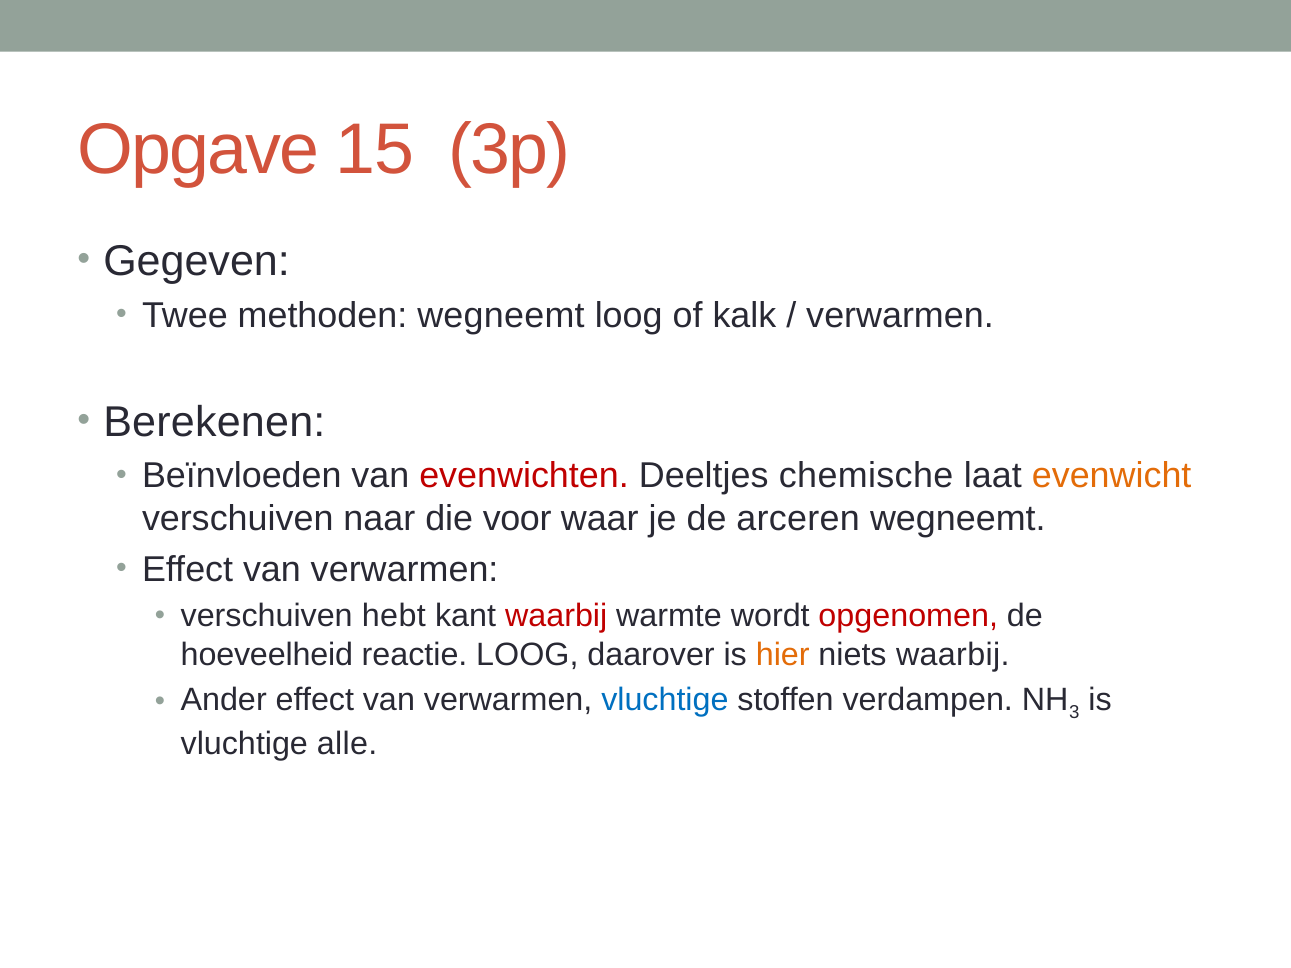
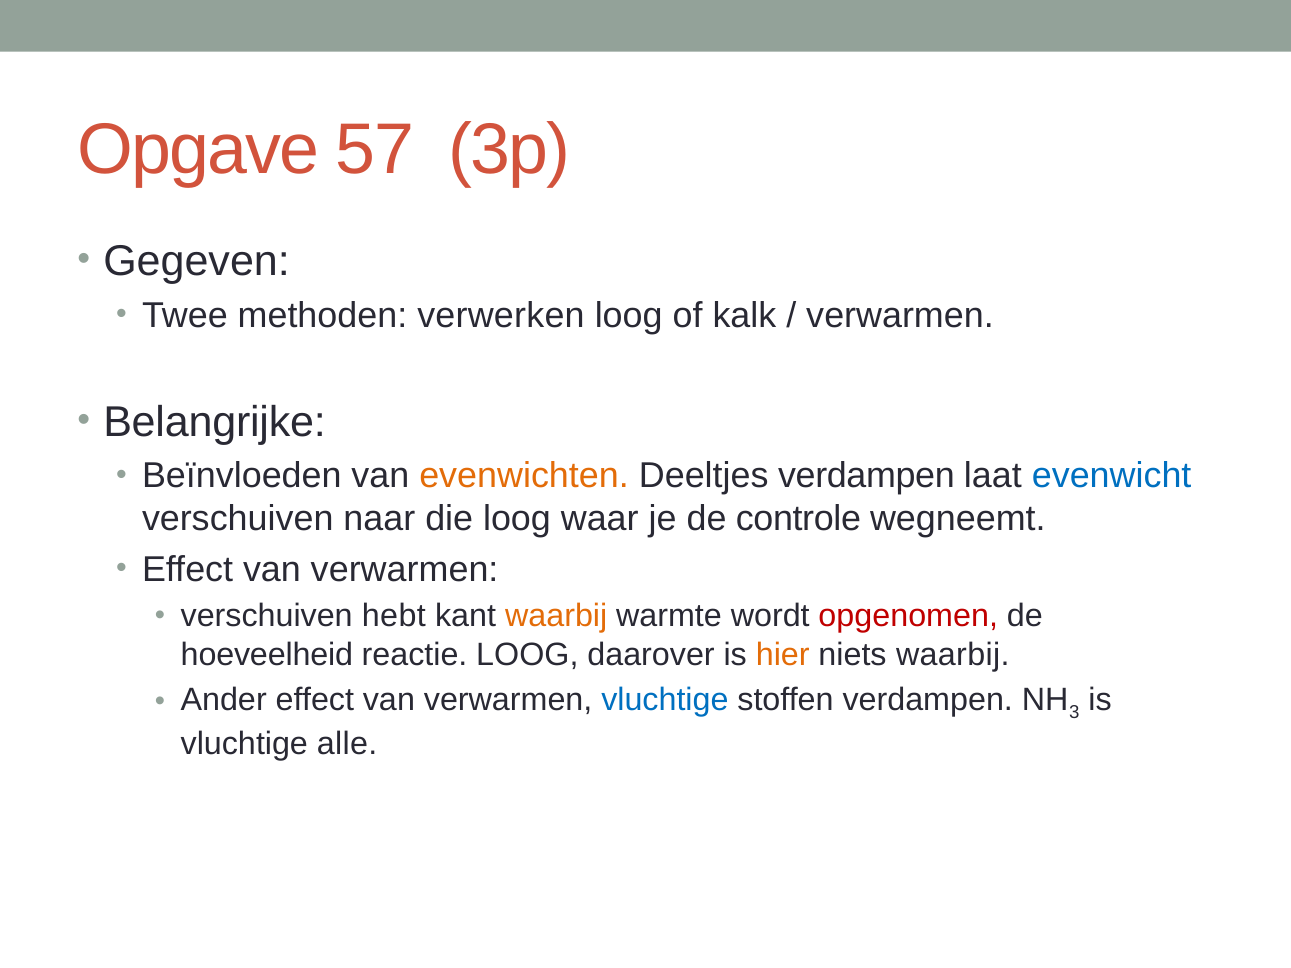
15: 15 -> 57 (375, 150)
methoden wegneemt: wegneemt -> verwerken (501, 315)
Berekenen: Berekenen -> Belangrijke (215, 422)
evenwichten colour: red -> orange (524, 476)
Deeltjes chemische: chemische -> verdampen (866, 476)
evenwicht colour: orange -> blue (1112, 476)
die voor: voor -> loog (517, 519)
arceren: arceren -> controle (798, 519)
waarbij colour: red -> orange (556, 617)
